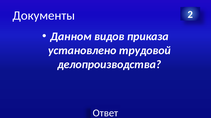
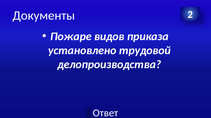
Данном: Данном -> Пожаре (71, 37)
